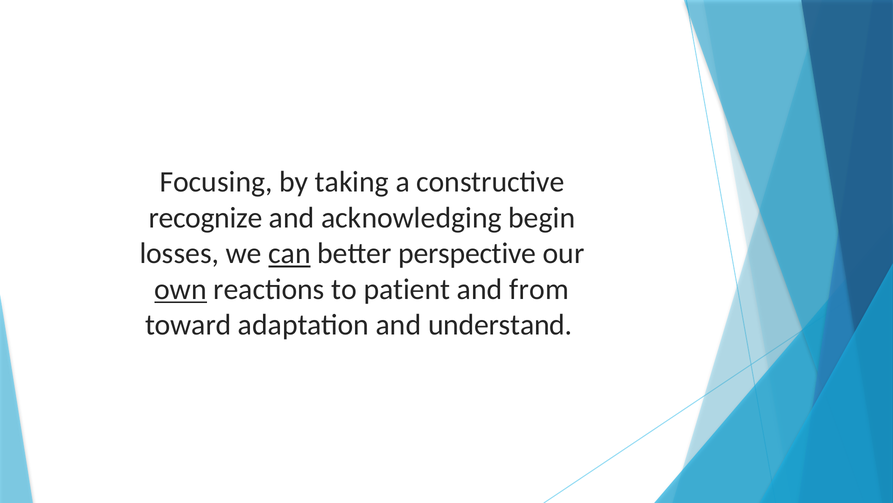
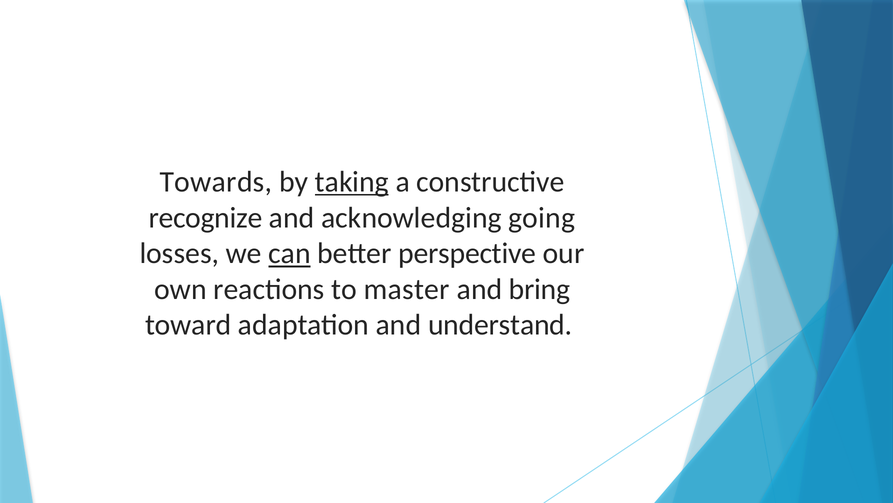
Focusing: Focusing -> Towards (216, 182)
taking underline: none -> present (352, 182)
begin: begin -> going (542, 218)
own underline: present -> none (181, 289)
patient: patient -> master (407, 289)
from: from -> bring (539, 289)
